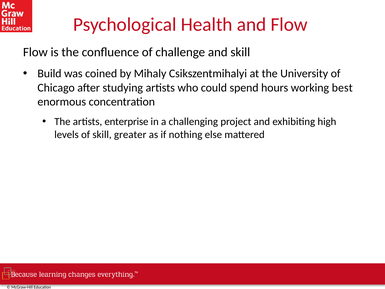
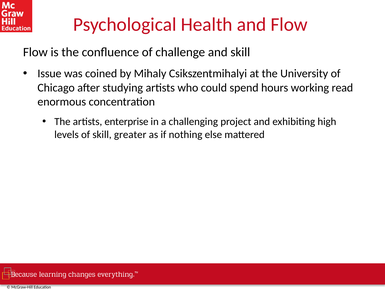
Build: Build -> Issue (49, 74)
best: best -> read (342, 88)
